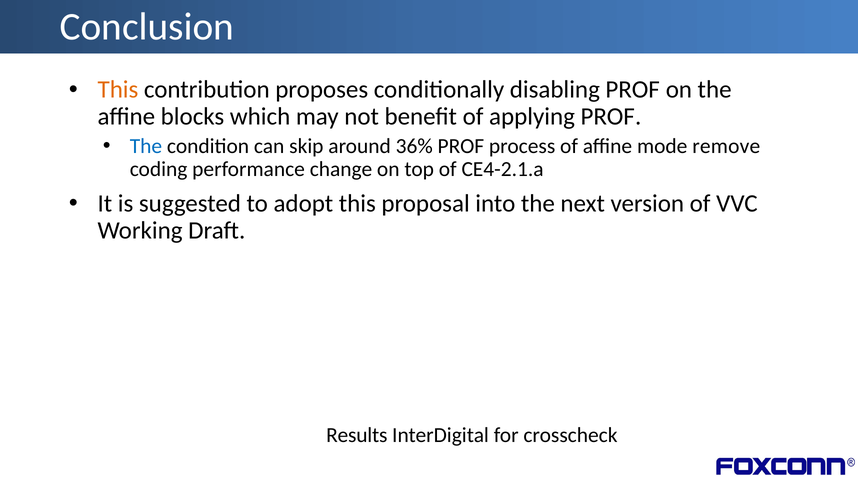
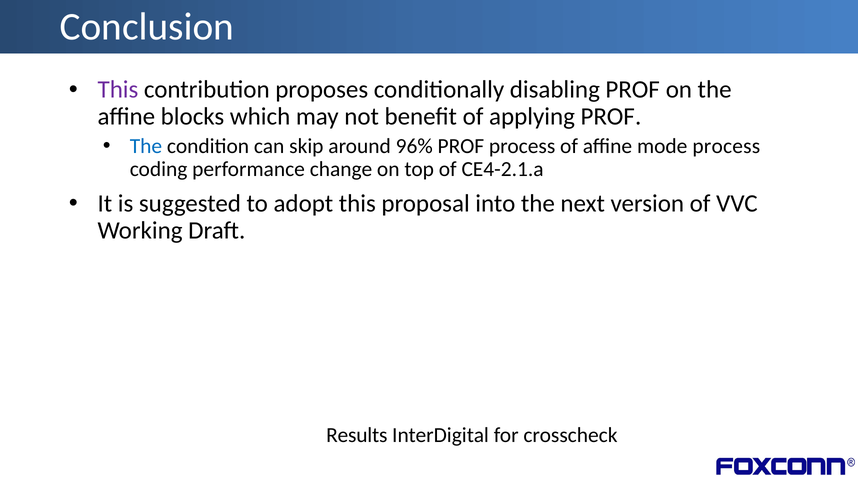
This colour: orange -> purple (118, 90)
36%: 36% -> 96% (414, 146)
mode remove: remove -> process (726, 146)
